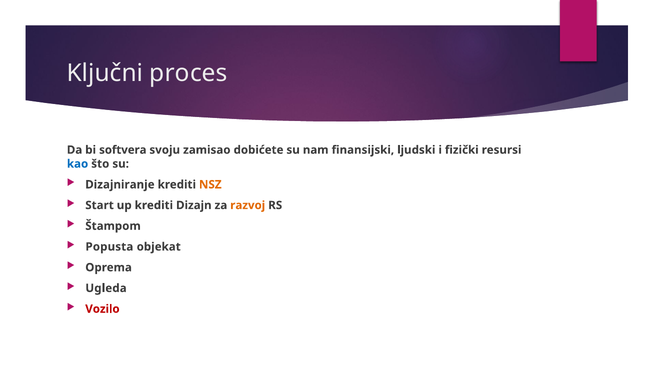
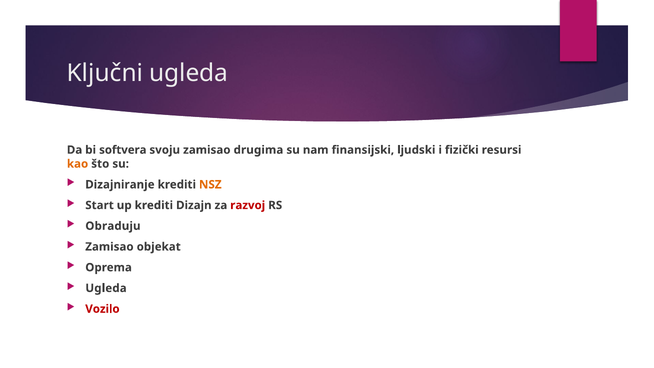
Ključni proces: proces -> ugleda (189, 73)
dobićete: dobićete -> drugima (258, 150)
kao colour: blue -> orange (78, 164)
razvoj colour: orange -> red (248, 205)
Štampom: Štampom -> Obraduju (113, 226)
Popusta: Popusta -> Zamisao (109, 247)
